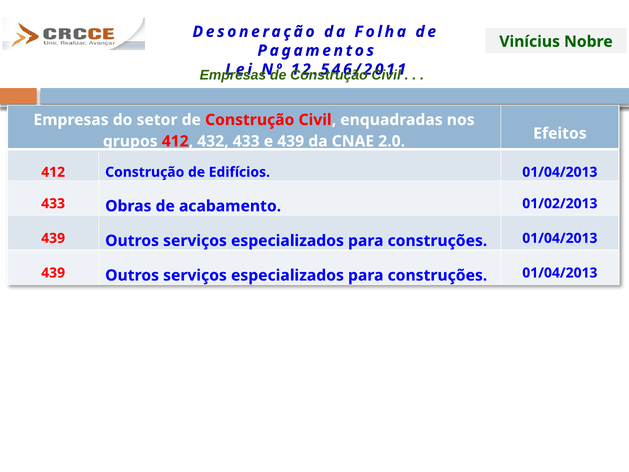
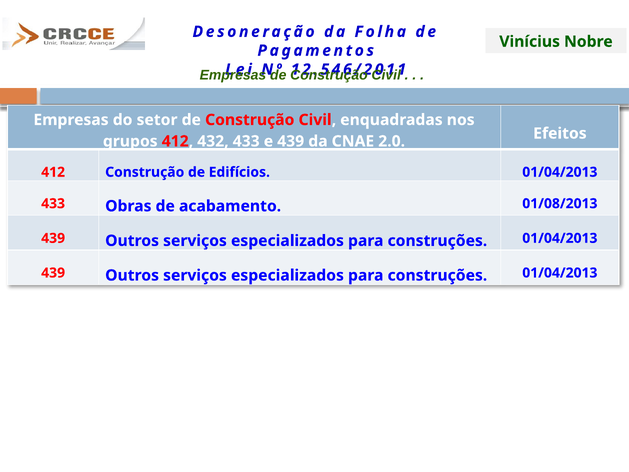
01/02/2013: 01/02/2013 -> 01/08/2013 (560, 204)
